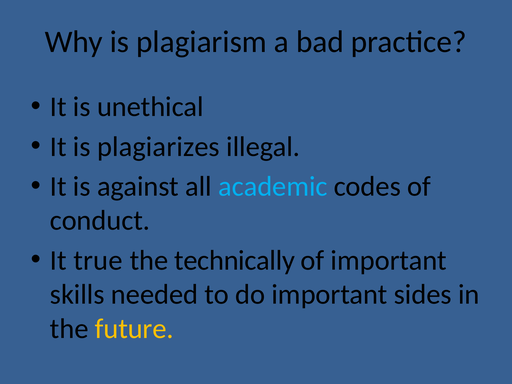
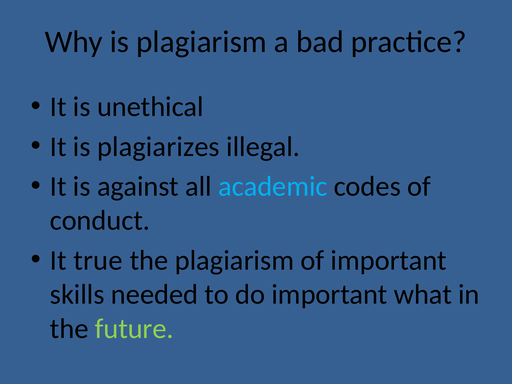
the technically: technically -> plagiarism (234, 260)
sides: sides -> what (423, 295)
future colour: yellow -> light green (134, 329)
